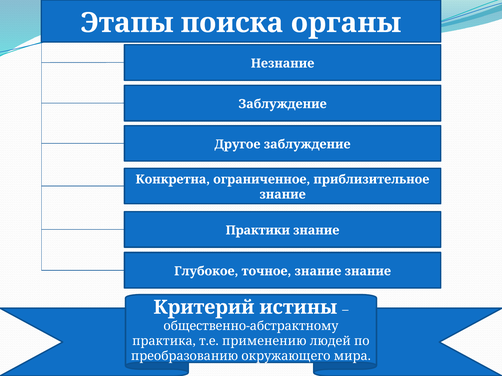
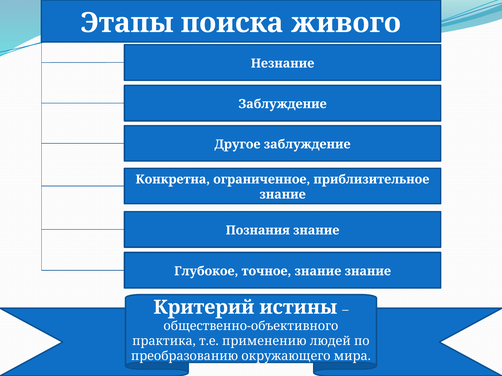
органы: органы -> живого (346, 23)
Практики: Практики -> Познания (258, 231)
общественно-абстрактному: общественно-абстрактному -> общественно-объективного (251, 326)
